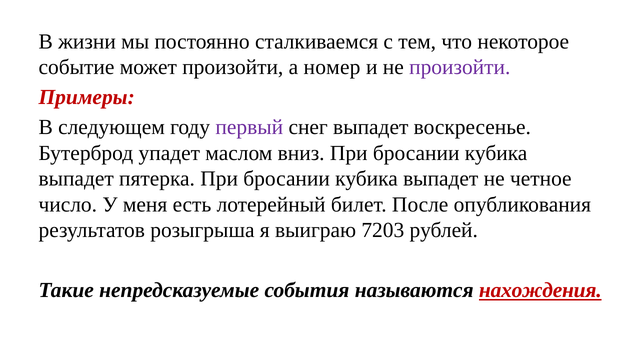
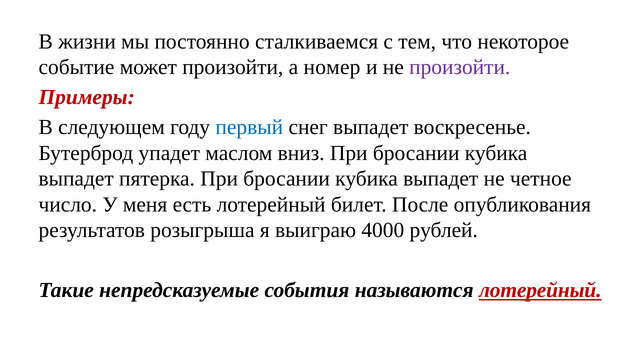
первый colour: purple -> blue (249, 127)
7203: 7203 -> 4000 (383, 230)
называются нахождения: нахождения -> лотерейный (540, 290)
